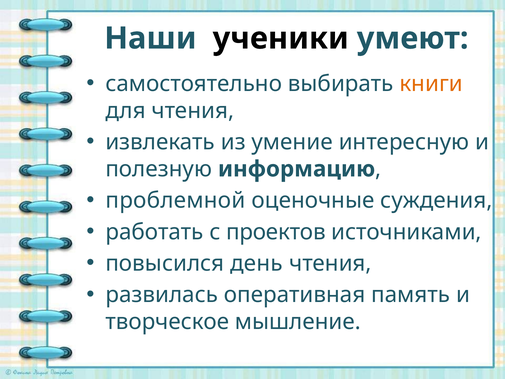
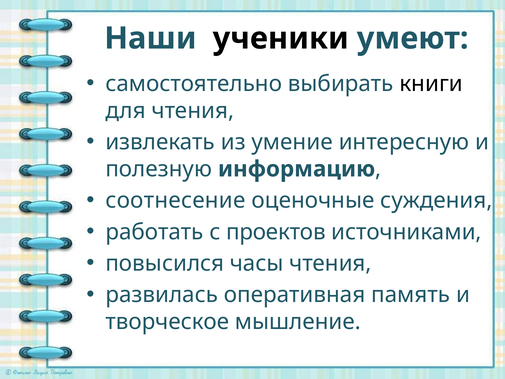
книги colour: orange -> black (431, 84)
проблемной: проблемной -> соотнесение (175, 200)
день: день -> часы (257, 263)
